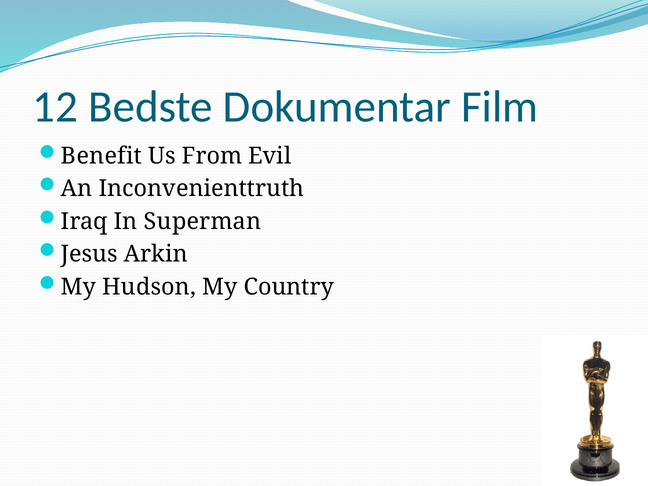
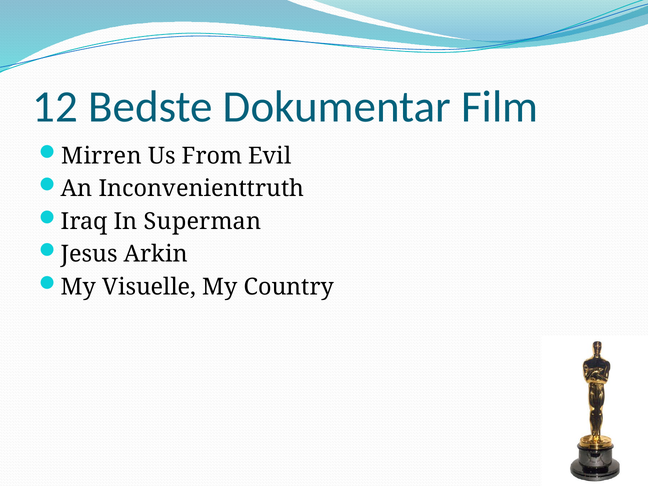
Benefit: Benefit -> Mirren (102, 156)
Hudson: Hudson -> Visuelle (149, 287)
